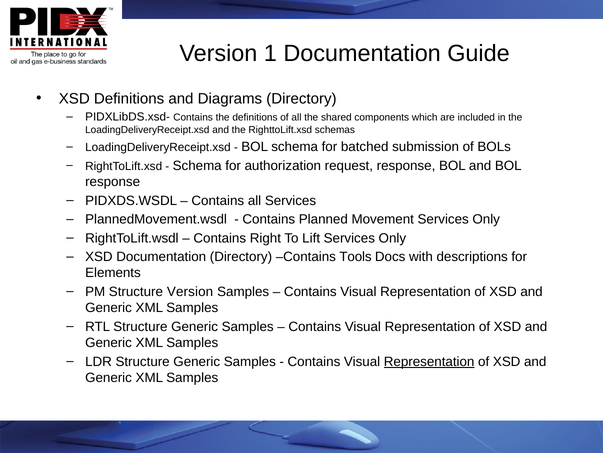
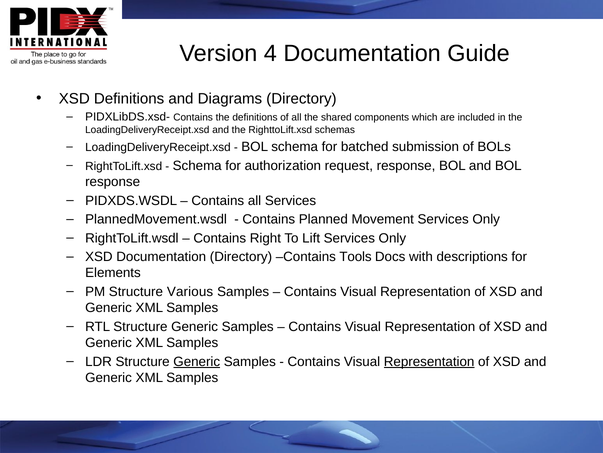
1: 1 -> 4 (270, 54)
Structure Version: Version -> Various (190, 291)
Generic underline: none -> present (197, 361)
